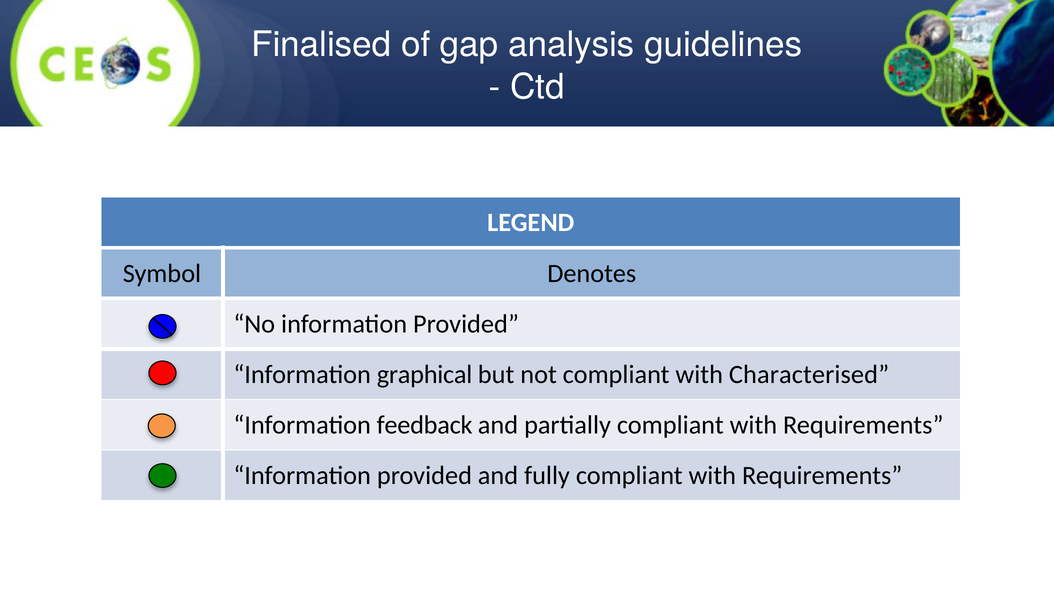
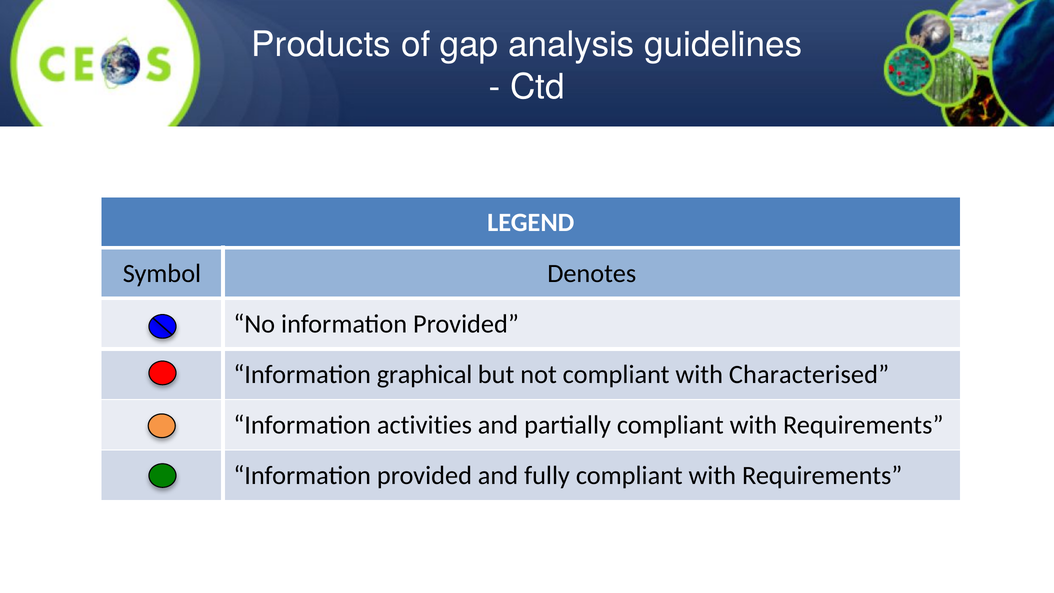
Finalised: Finalised -> Products (321, 45)
feedback: feedback -> activities (424, 425)
